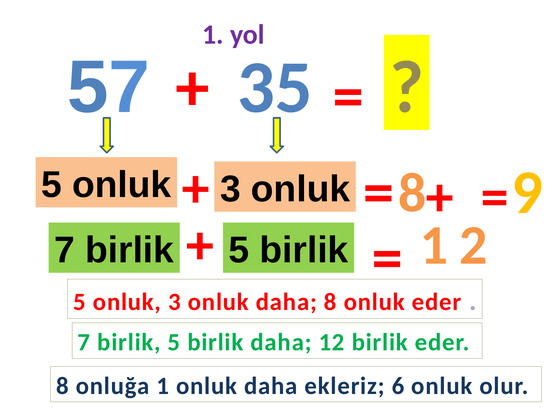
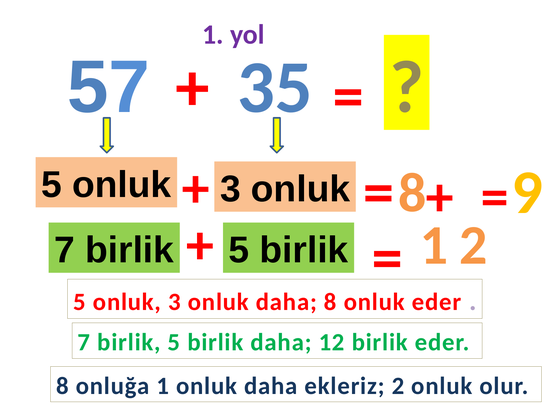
ekleriz 6: 6 -> 2 (398, 386)
